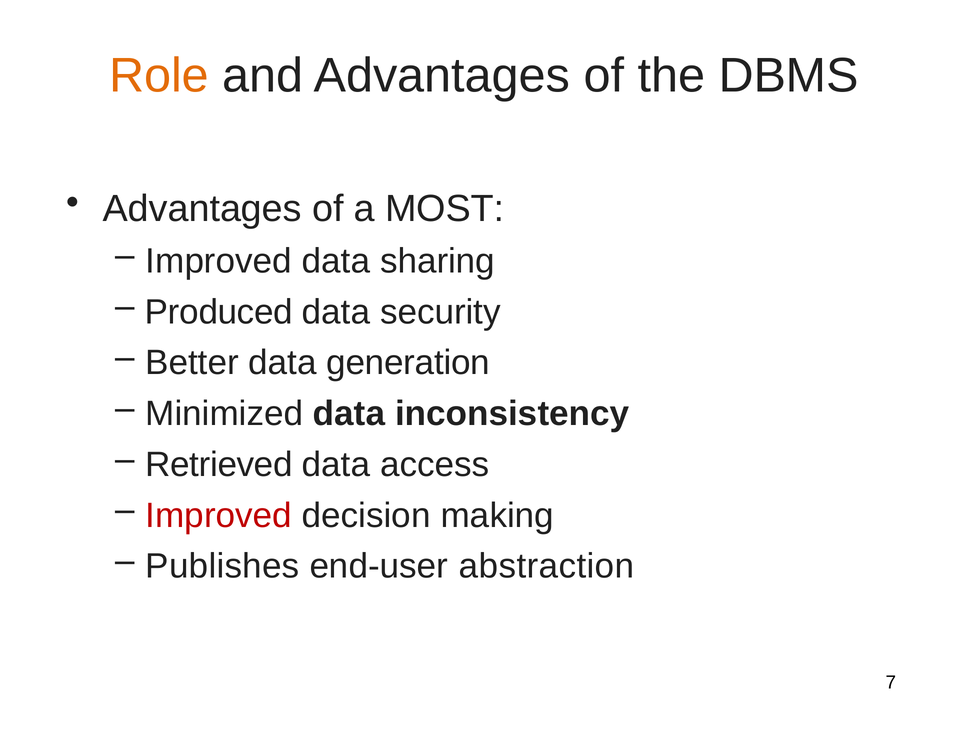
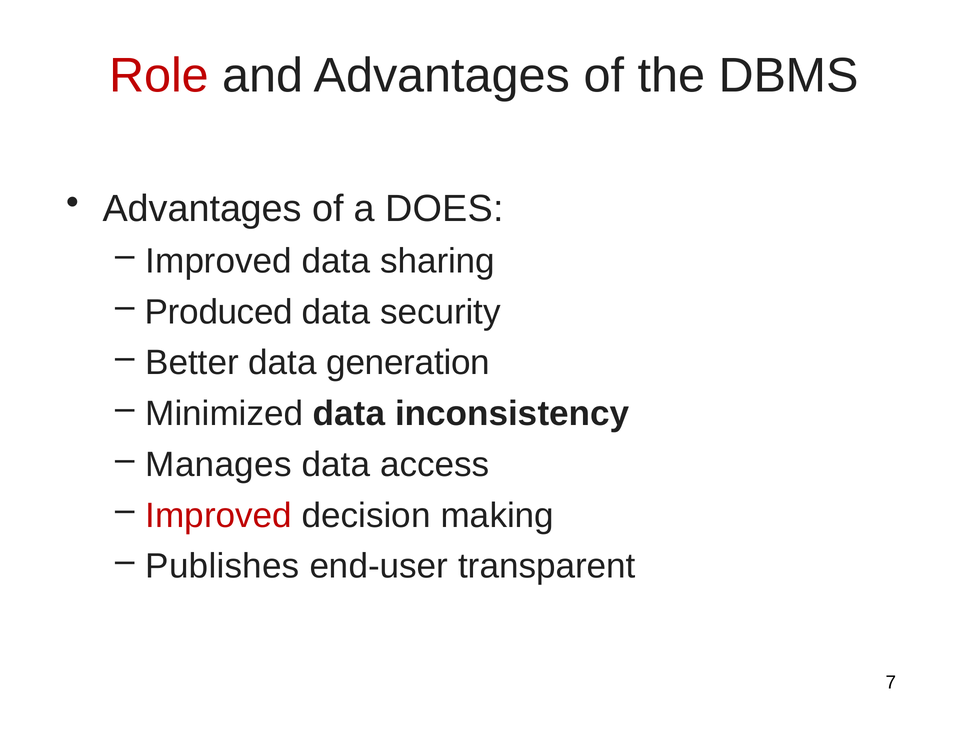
Role colour: orange -> red (159, 76)
MOST: MOST -> DOES (444, 209)
Retrieved: Retrieved -> Manages (219, 464)
abstraction: abstraction -> transparent (547, 566)
